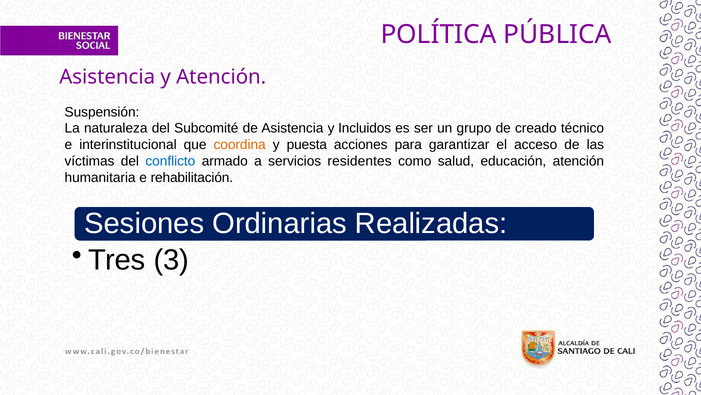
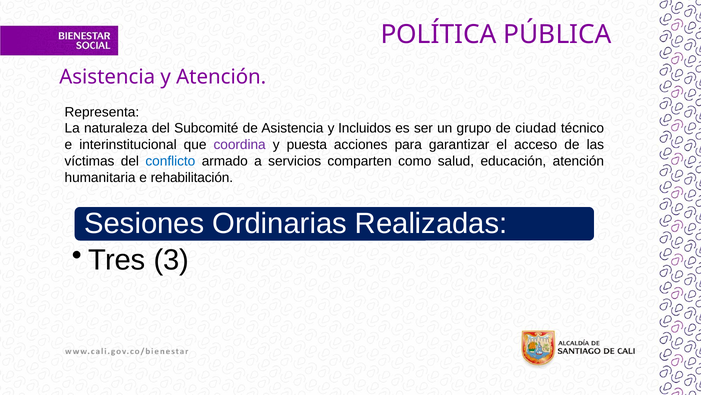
Suspensión: Suspensión -> Representa (102, 112)
creado: creado -> ciudad (536, 128)
coordina colour: orange -> purple (240, 145)
residentes: residentes -> comparten (360, 161)
